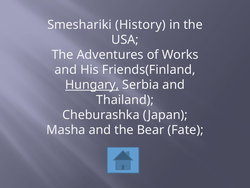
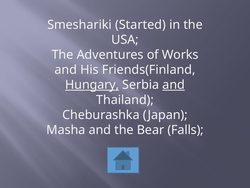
History: History -> Started (140, 25)
and underline: none -> present (174, 85)
Fate: Fate -> Falls (186, 130)
